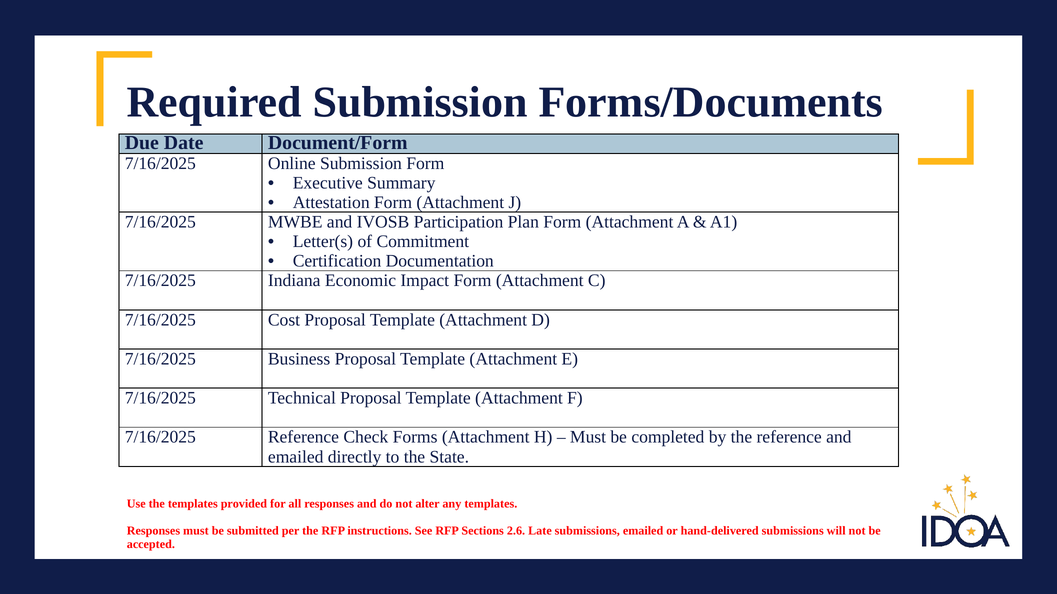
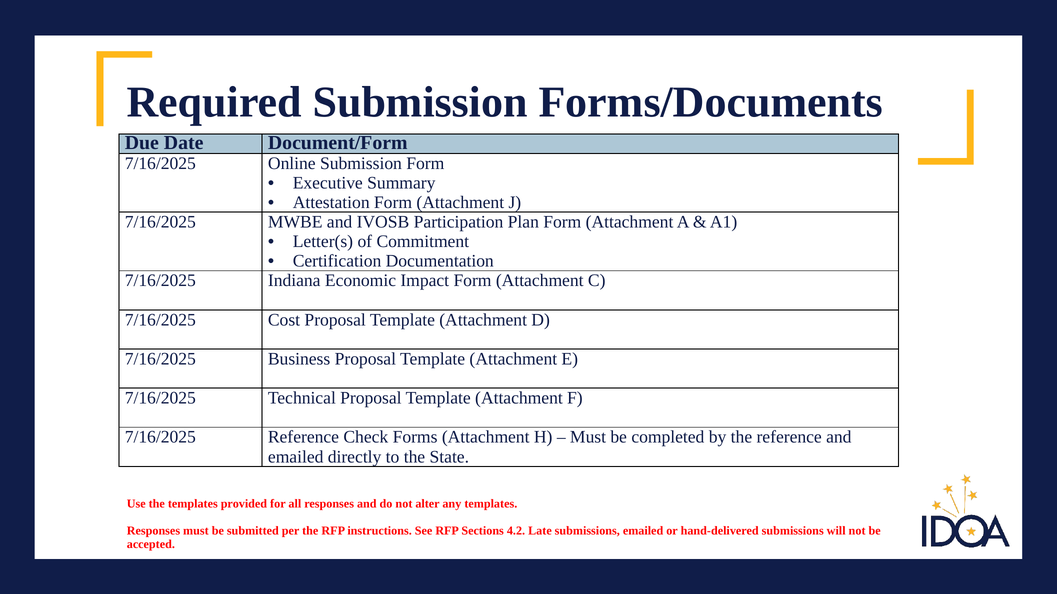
2.6: 2.6 -> 4.2 (516, 531)
